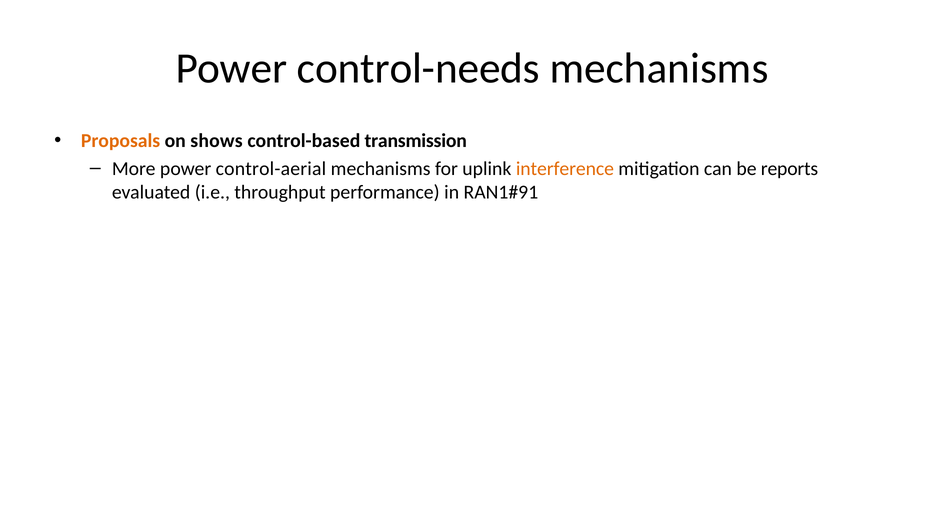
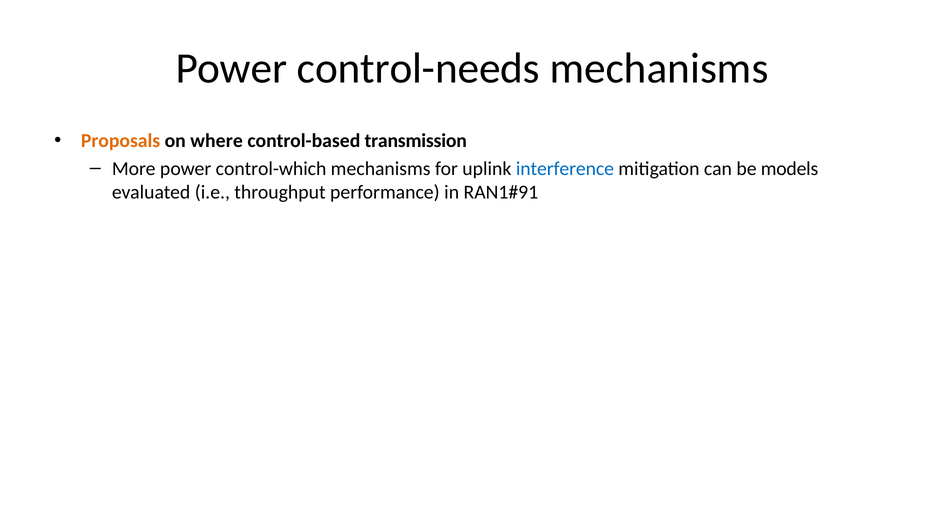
shows: shows -> where (217, 141)
control-aerial: control-aerial -> control-which (271, 168)
interference colour: orange -> blue (565, 168)
reports: reports -> models (790, 168)
